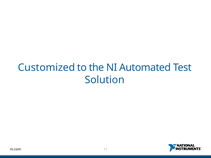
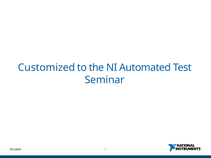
Solution: Solution -> Seminar (105, 80)
